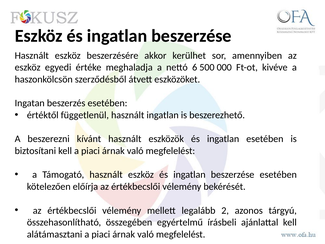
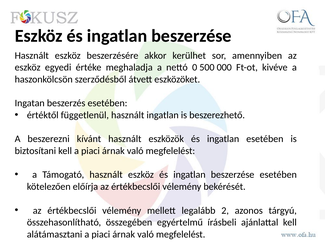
6: 6 -> 0 (195, 67)
